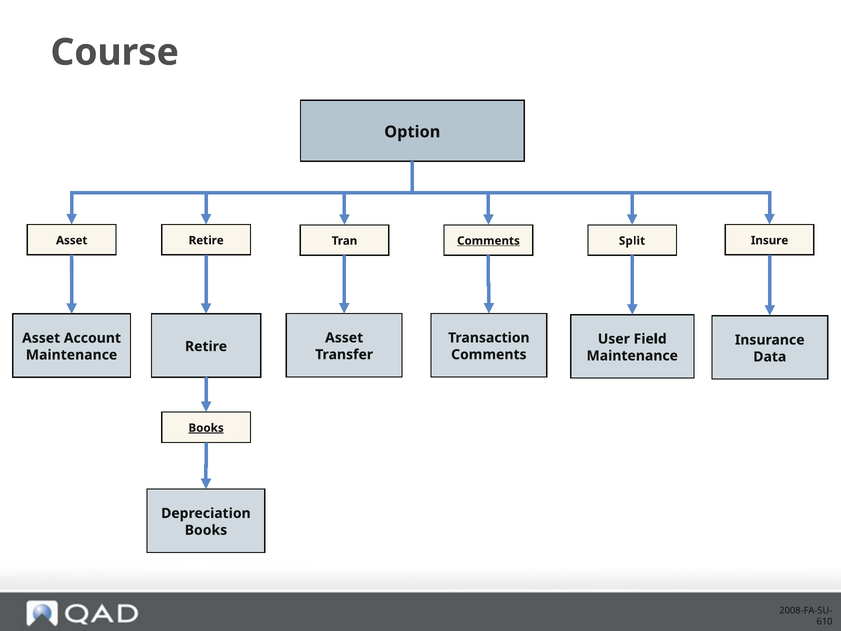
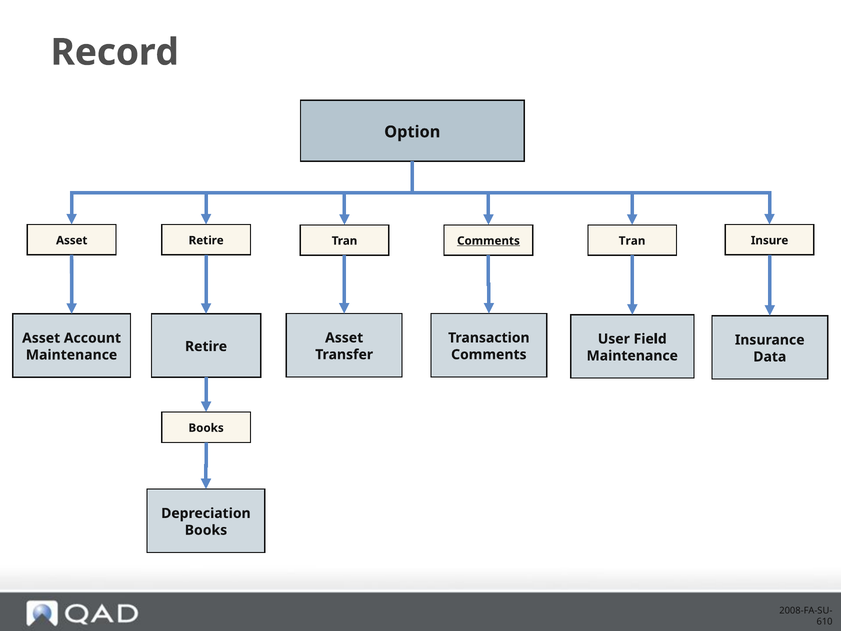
Course: Course -> Record (115, 52)
Split: Split -> Tran (632, 241)
Books underline: present -> none (206, 428)
